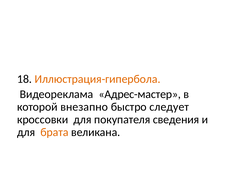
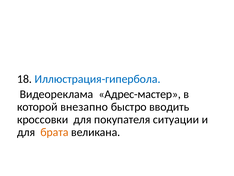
Иллюстрация-гипербола colour: orange -> blue (98, 79)
следует: следует -> вводить (169, 107)
сведения: сведения -> ситуации (176, 119)
